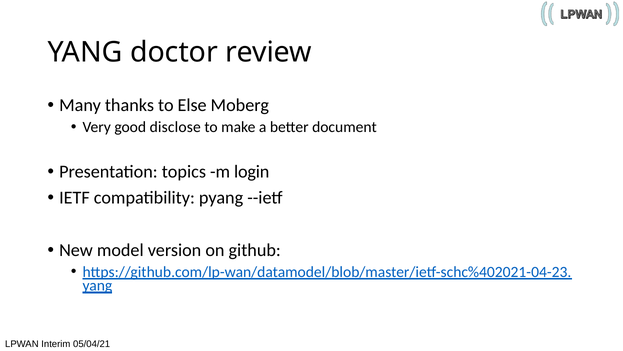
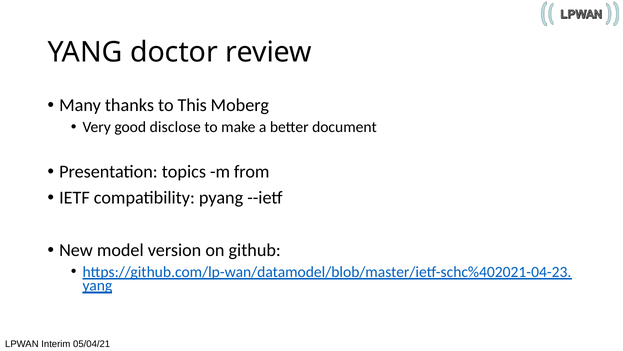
Else: Else -> This (192, 105)
login: login -> from (252, 172)
